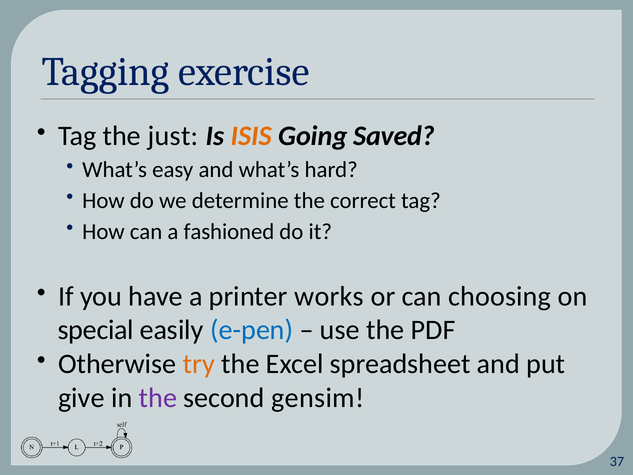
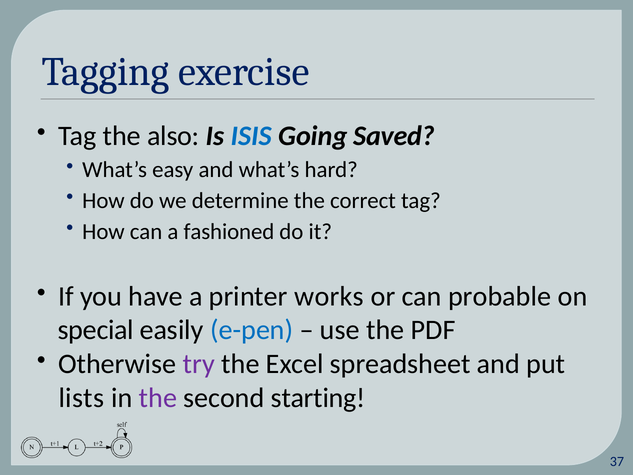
just: just -> also (173, 136)
ISIS colour: orange -> blue (251, 136)
choosing: choosing -> probable (500, 296)
try colour: orange -> purple (199, 364)
give: give -> lists (81, 398)
gensim: gensim -> starting (318, 398)
